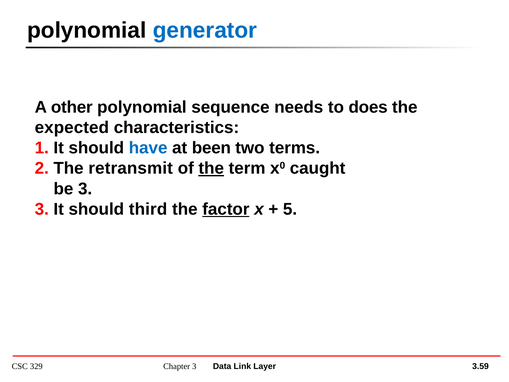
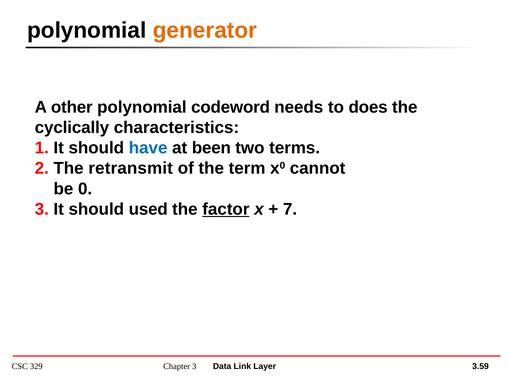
generator colour: blue -> orange (205, 30)
sequence: sequence -> codeword (231, 107)
expected: expected -> cyclically (72, 128)
the underline: present -> none (211, 168)
caught: caught -> cannot (318, 168)
be 3: 3 -> 0 (85, 189)
third: third -> used (148, 209)
5: 5 -> 7 (290, 209)
